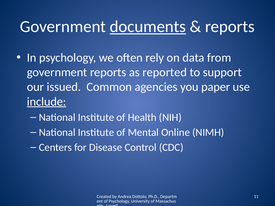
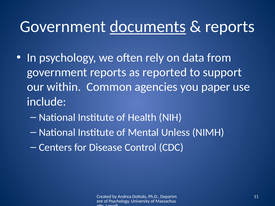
issued: issued -> within (64, 87)
include underline: present -> none (47, 102)
Online: Online -> Unless (176, 132)
